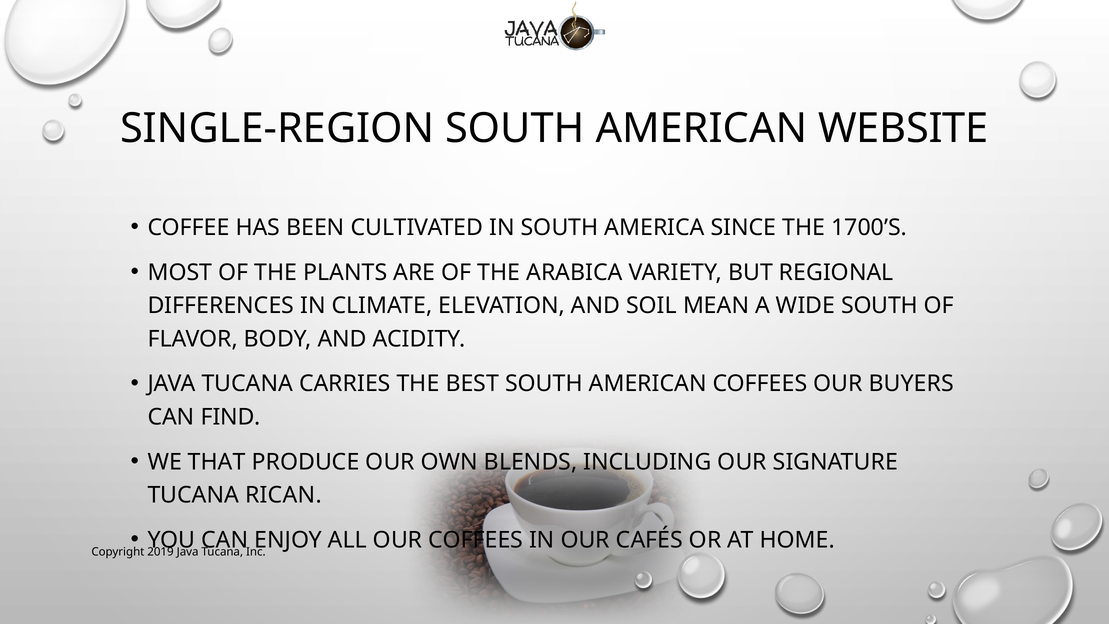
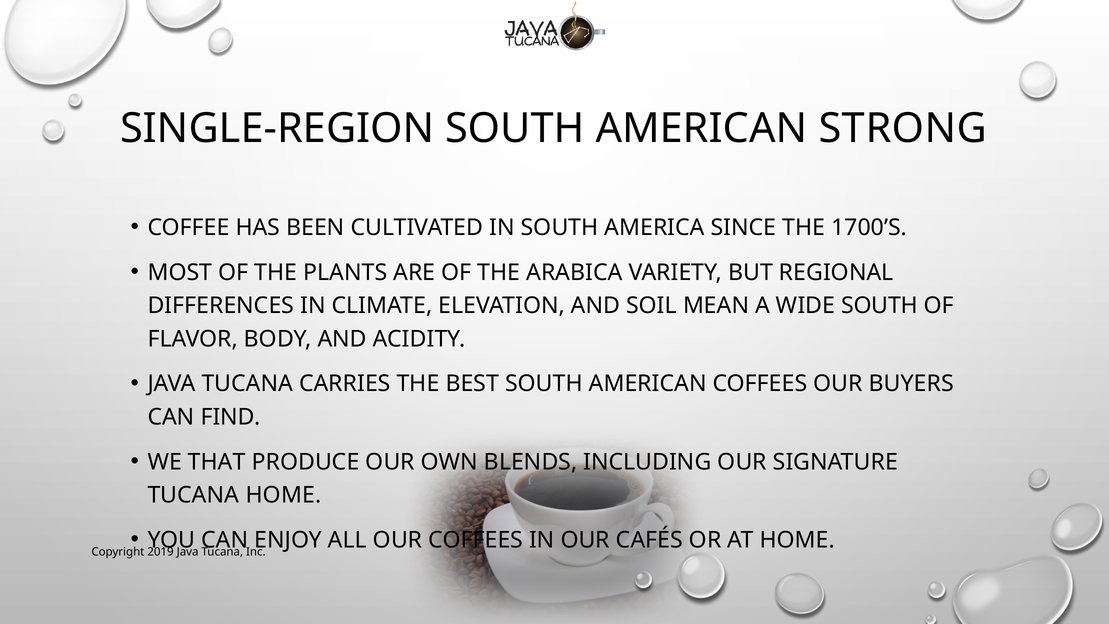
WEBSITE: WEBSITE -> STRONG (903, 129)
TUCANA RICAN: RICAN -> HOME (284, 495)
